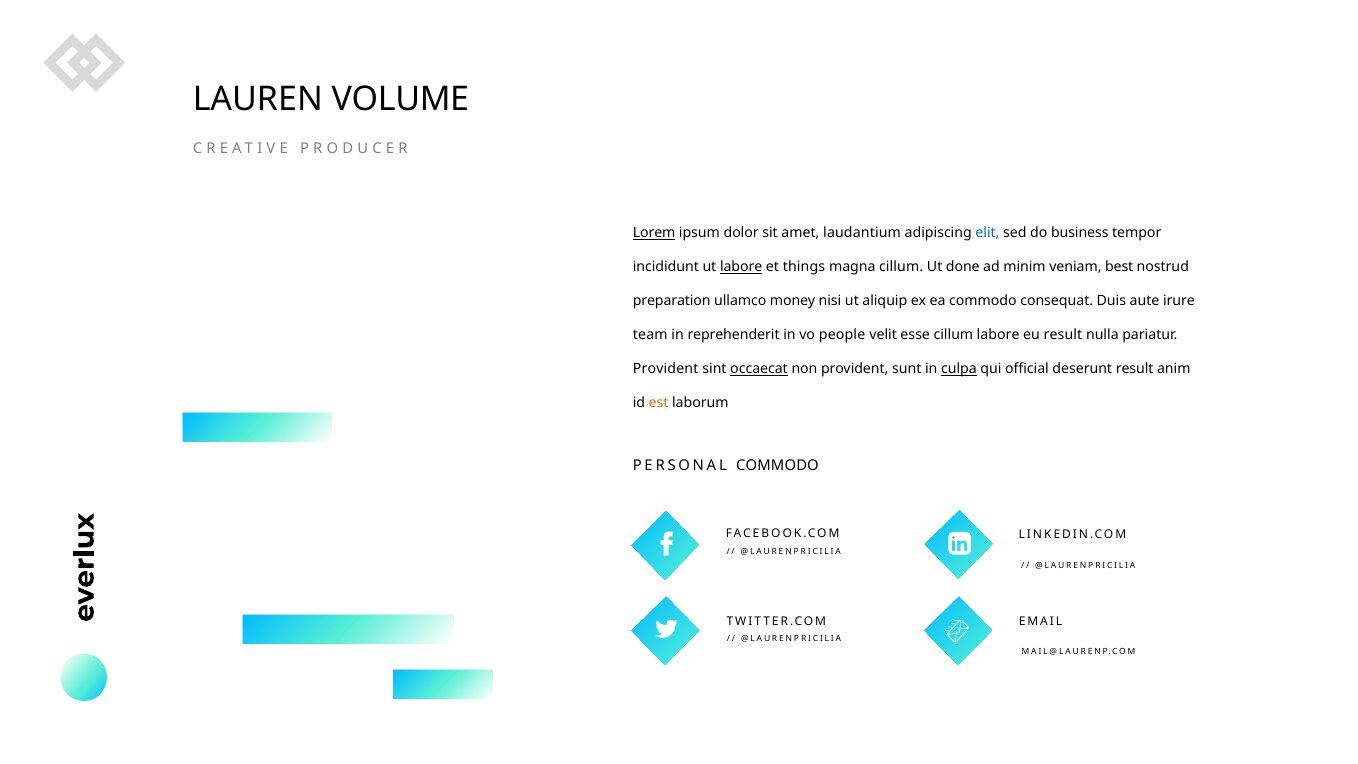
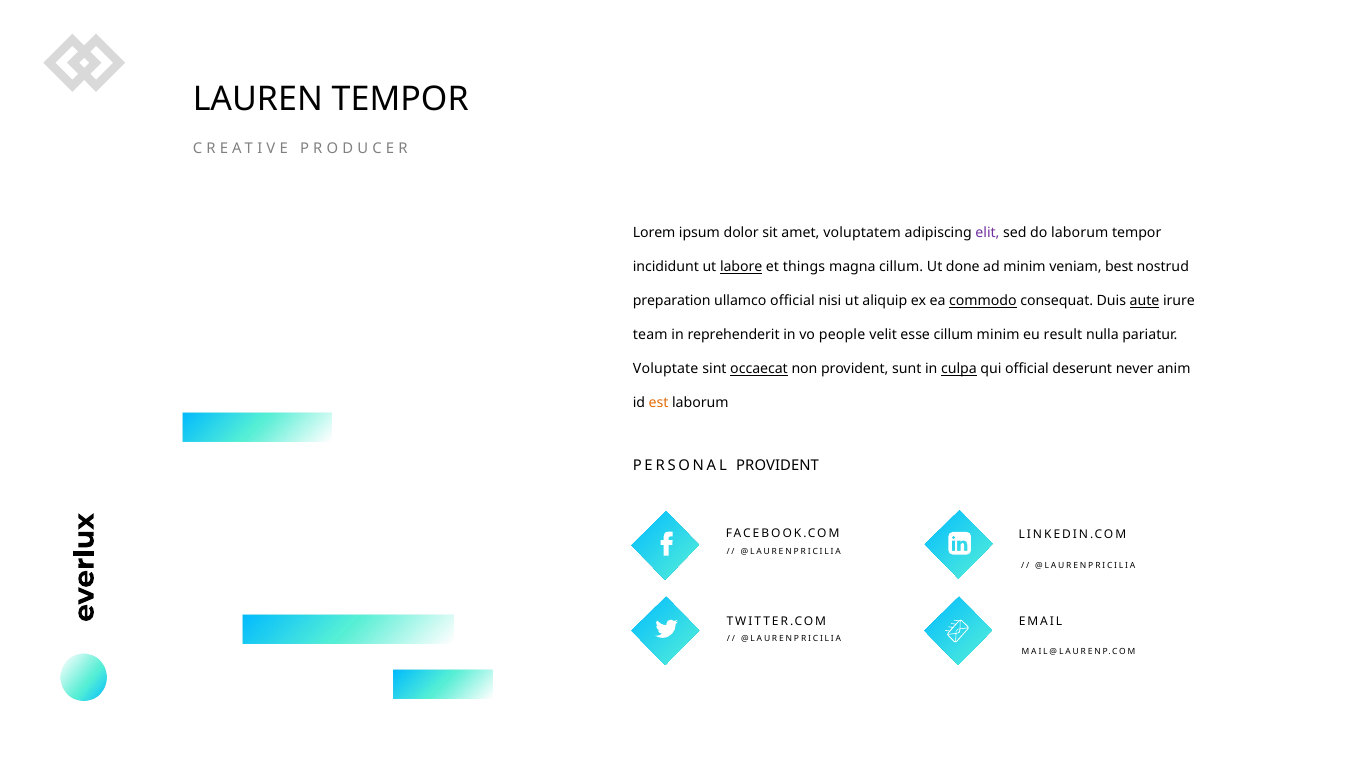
LAUREN VOLUME: VOLUME -> TEMPOR (400, 99)
Lorem underline: present -> none (654, 233)
laudantium: laudantium -> voluptatem (862, 233)
elit colour: blue -> purple (988, 233)
do business: business -> laborum (1080, 233)
ullamco money: money -> official (792, 301)
commodo underline: none -> present (983, 301)
aute underline: none -> present (1145, 301)
cillum labore: labore -> minim (998, 335)
Provident: Provident -> Voluptate (666, 369)
deserunt result: result -> never (1135, 369)
PERSONAL COMMODO: COMMODO -> PROVIDENT (778, 466)
